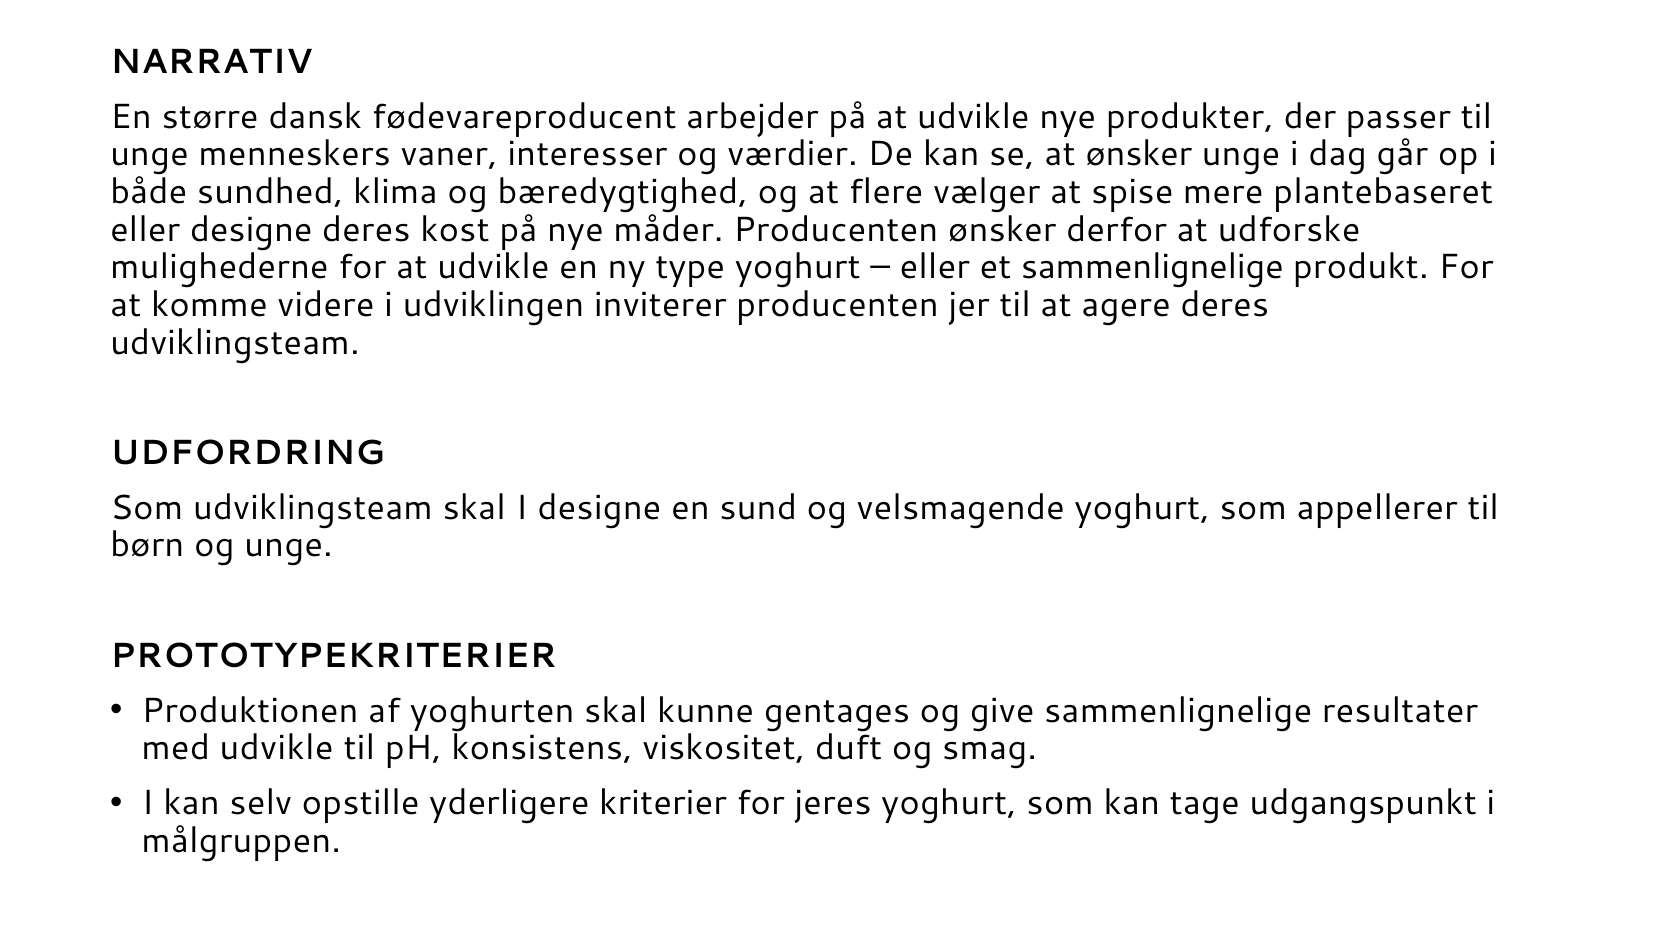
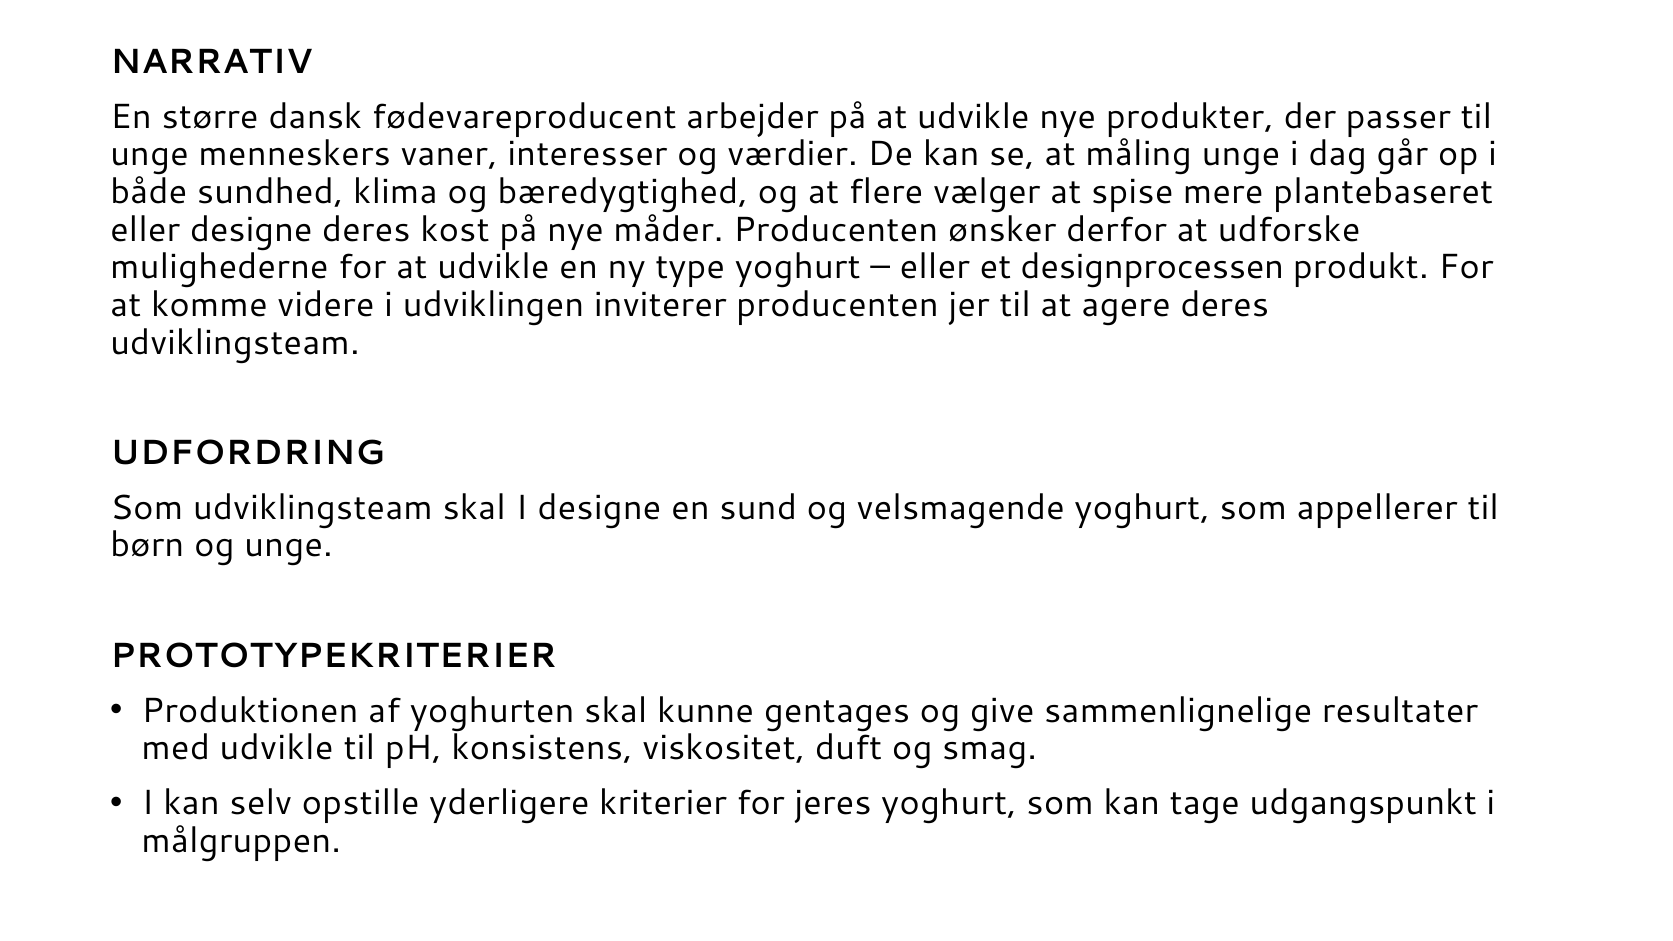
at ønsker: ønsker -> måling (1139, 154)
et sammenlignelige: sammenlignelige -> designprocessen (1152, 267)
